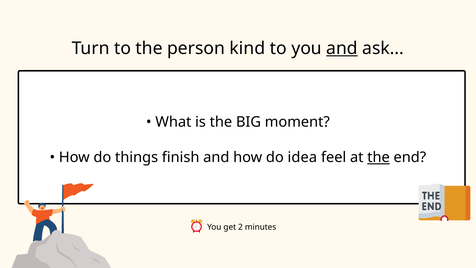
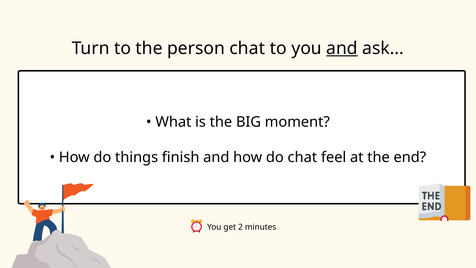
person kind: kind -> chat (247, 48)
do idea: idea -> chat (302, 157)
the underline: present -> none (379, 157)
